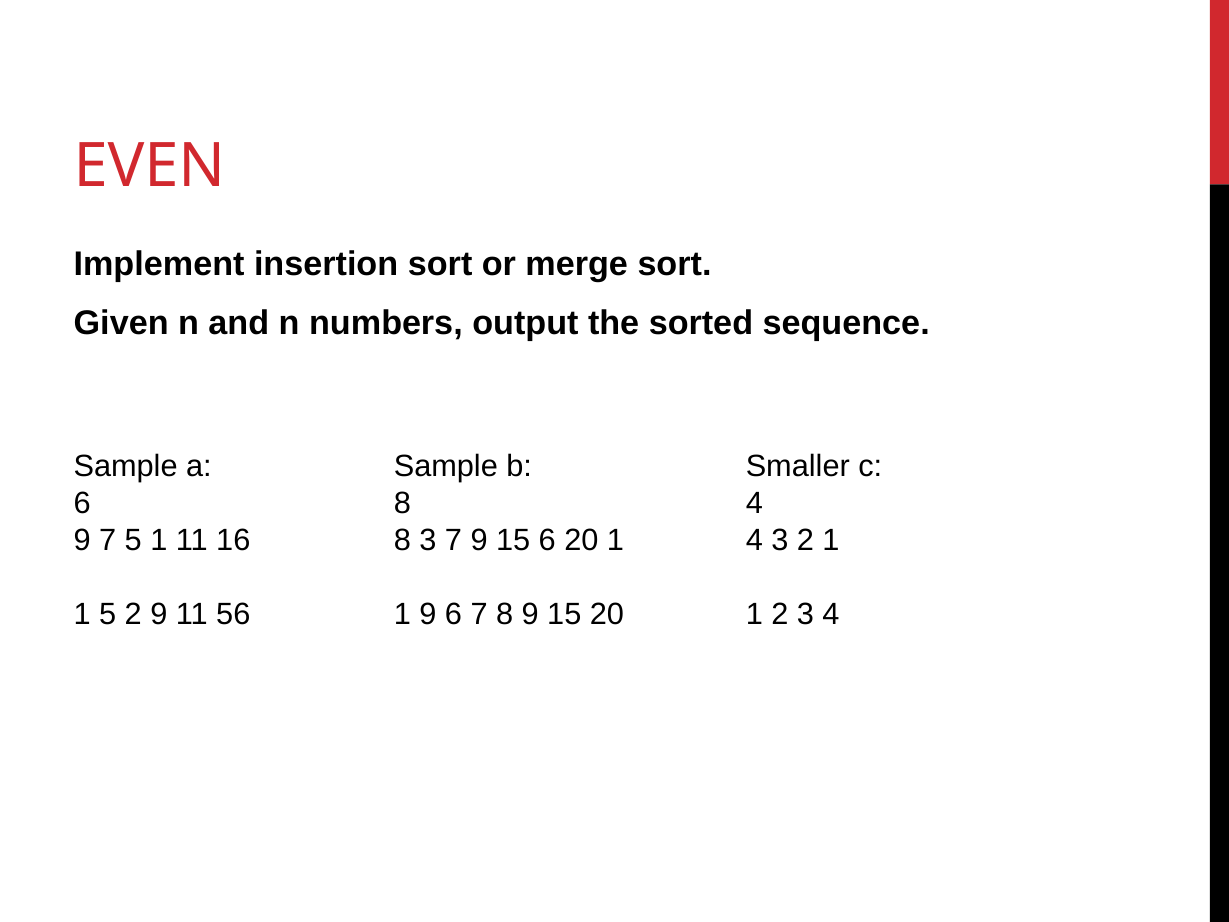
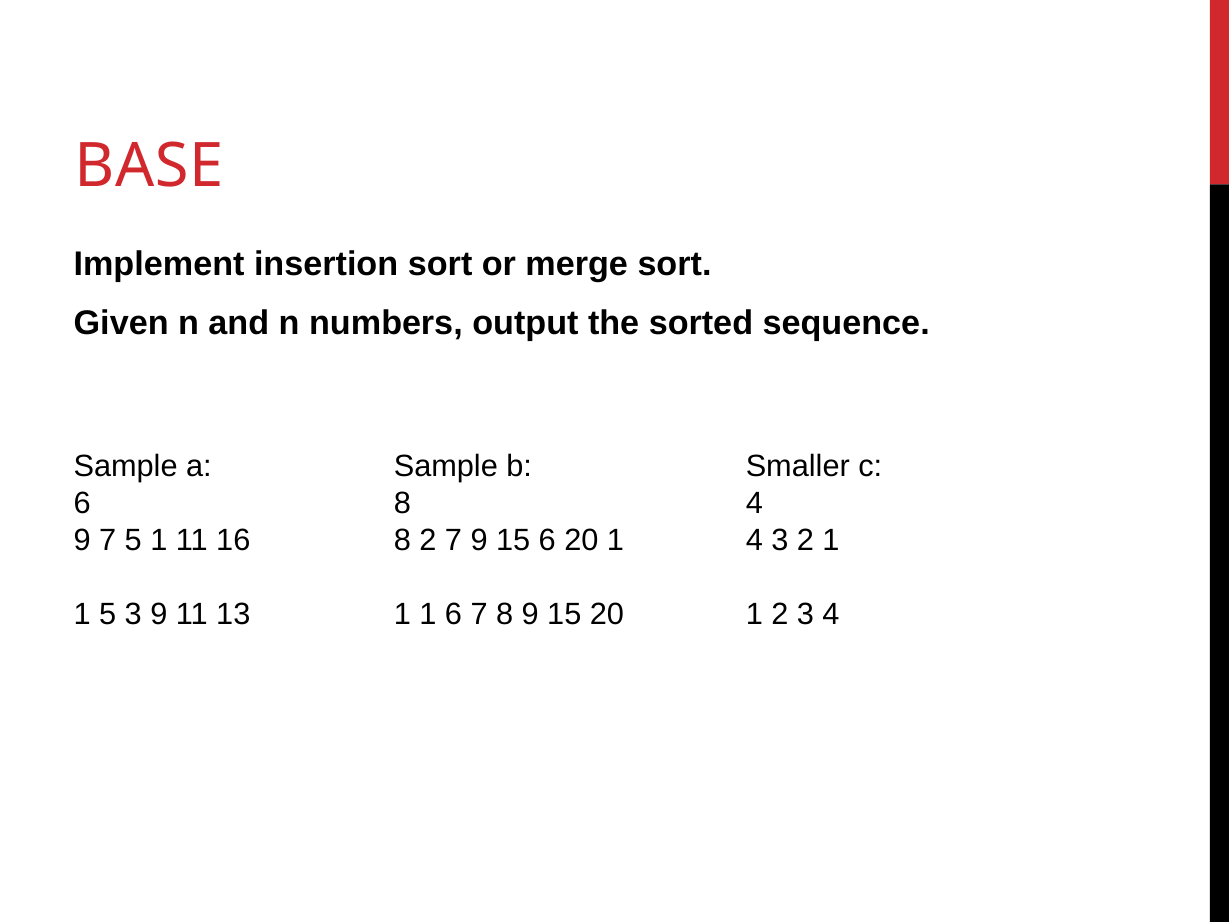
EVEN: EVEN -> BASE (149, 166)
8 3: 3 -> 2 (428, 540)
5 2: 2 -> 3 (133, 614)
56: 56 -> 13 (233, 614)
9: 9 -> 1 (428, 614)
